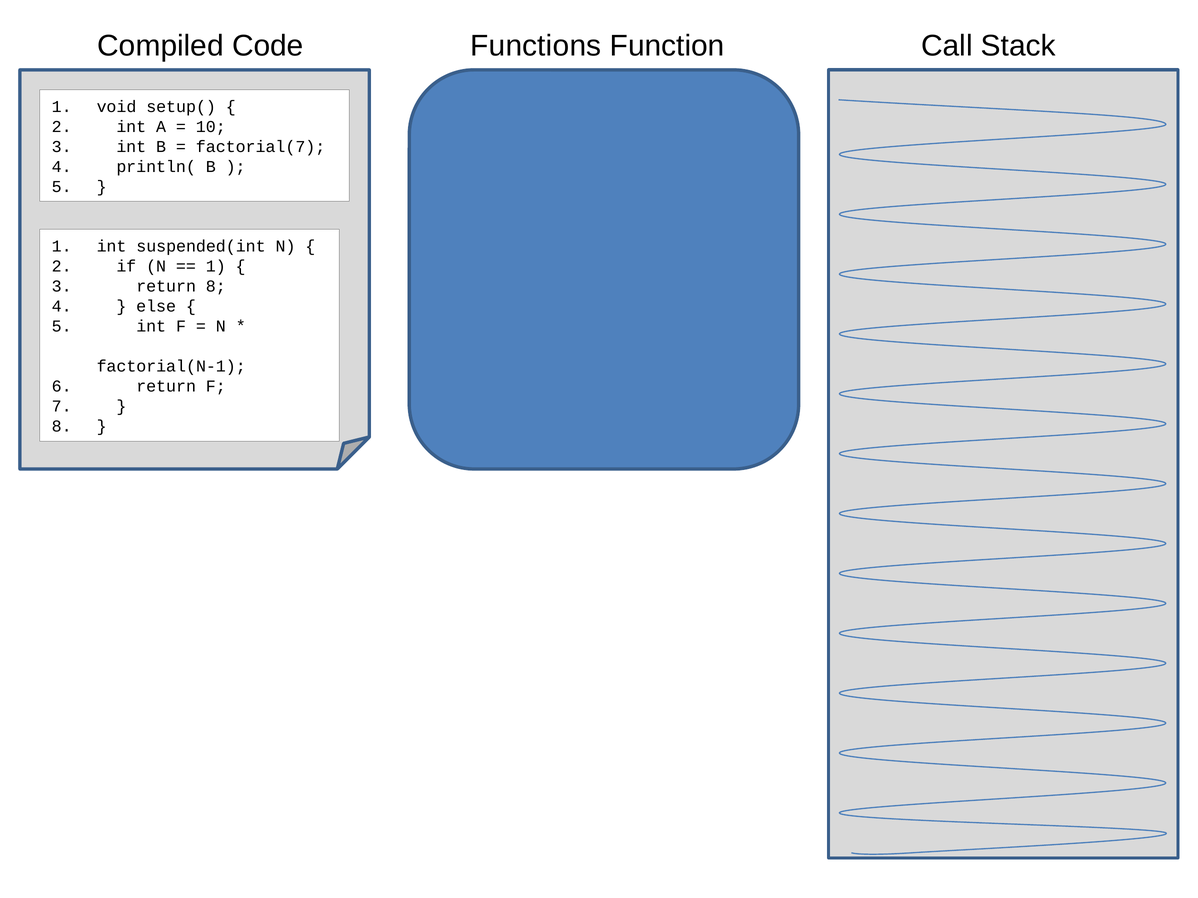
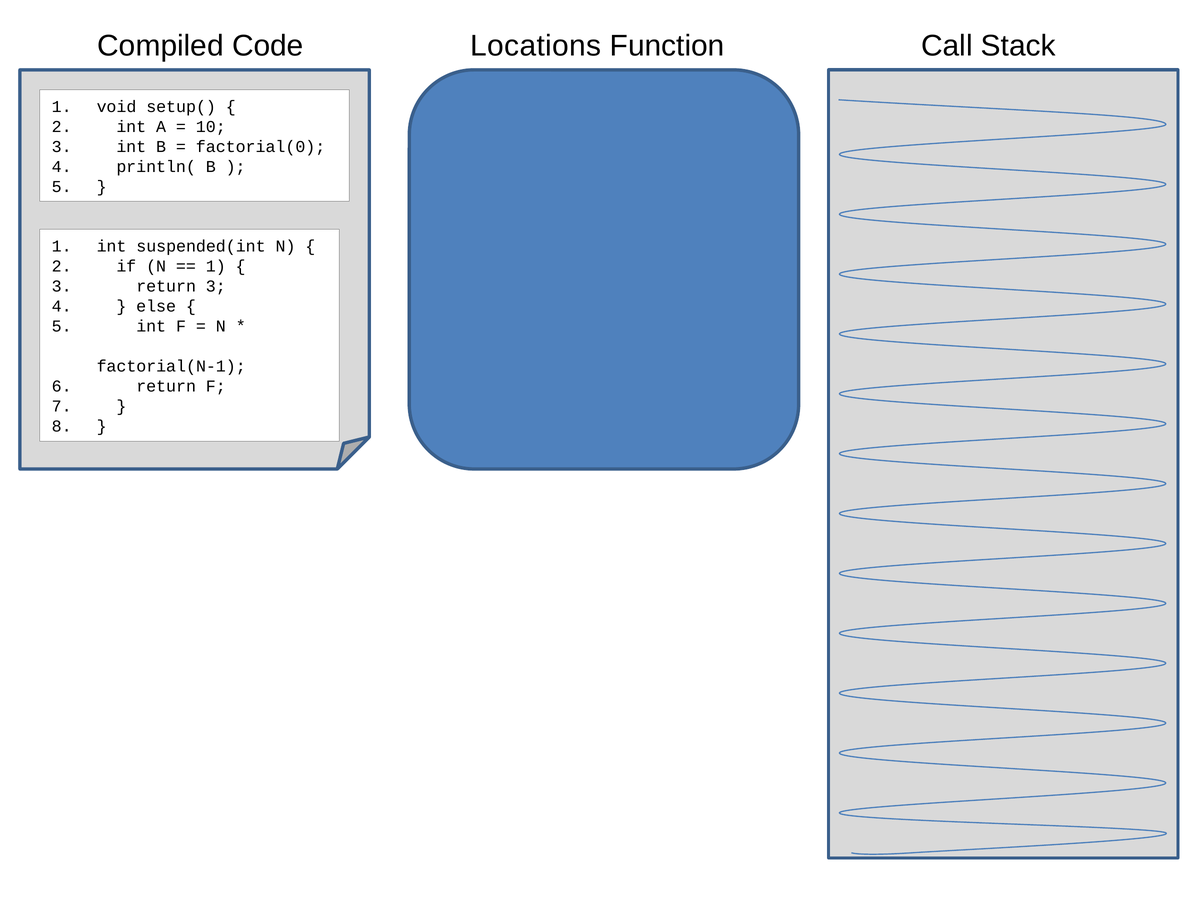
Functions: Functions -> Locations (536, 46)
factorial(7: factorial(7 -> factorial(0 (261, 147)
return 8: 8 -> 3 (216, 287)
